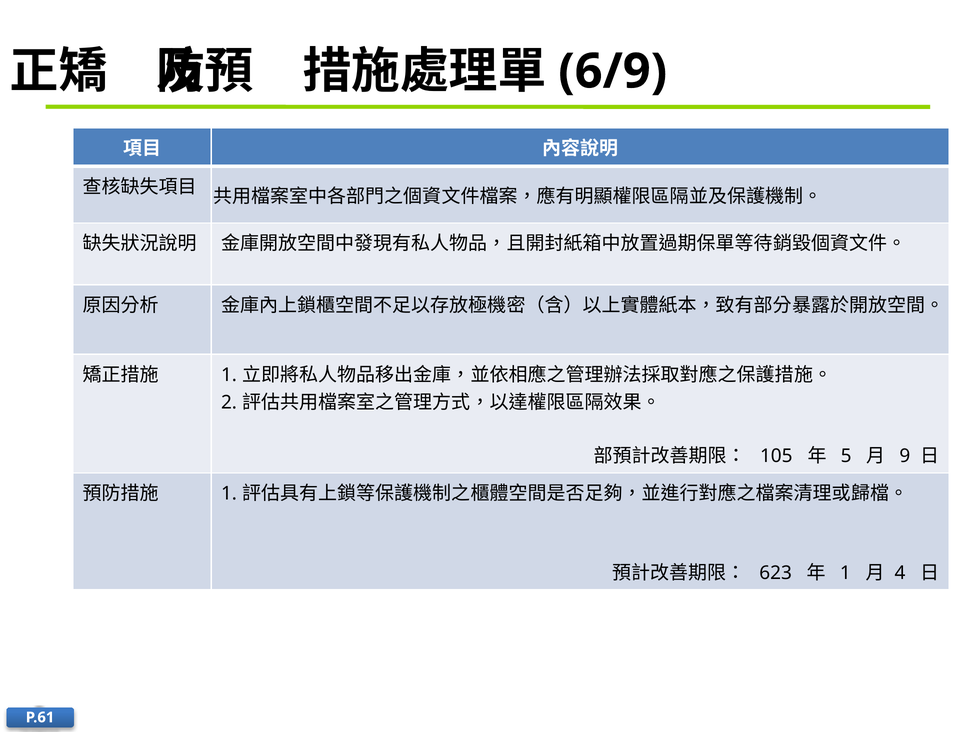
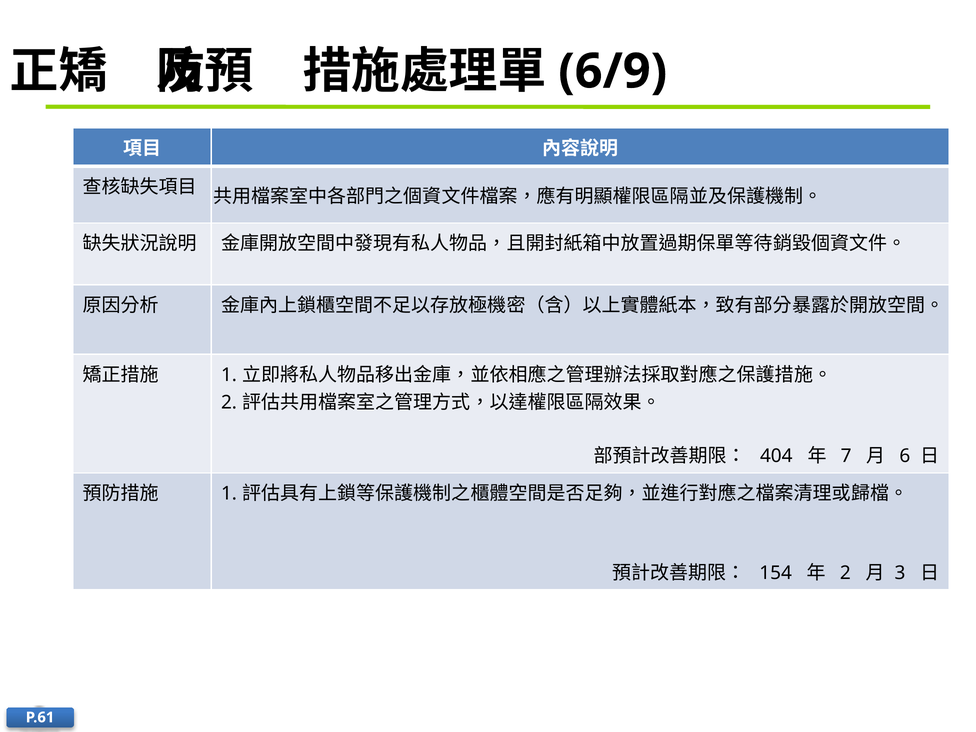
105: 105 -> 404 (776, 456)
5: 5 -> 7 (846, 456)
9: 9 -> 6 (905, 456)
623: 623 -> 154 (776, 573)
1: 1 -> 2 (845, 573)
4: 4 -> 3 (900, 573)
